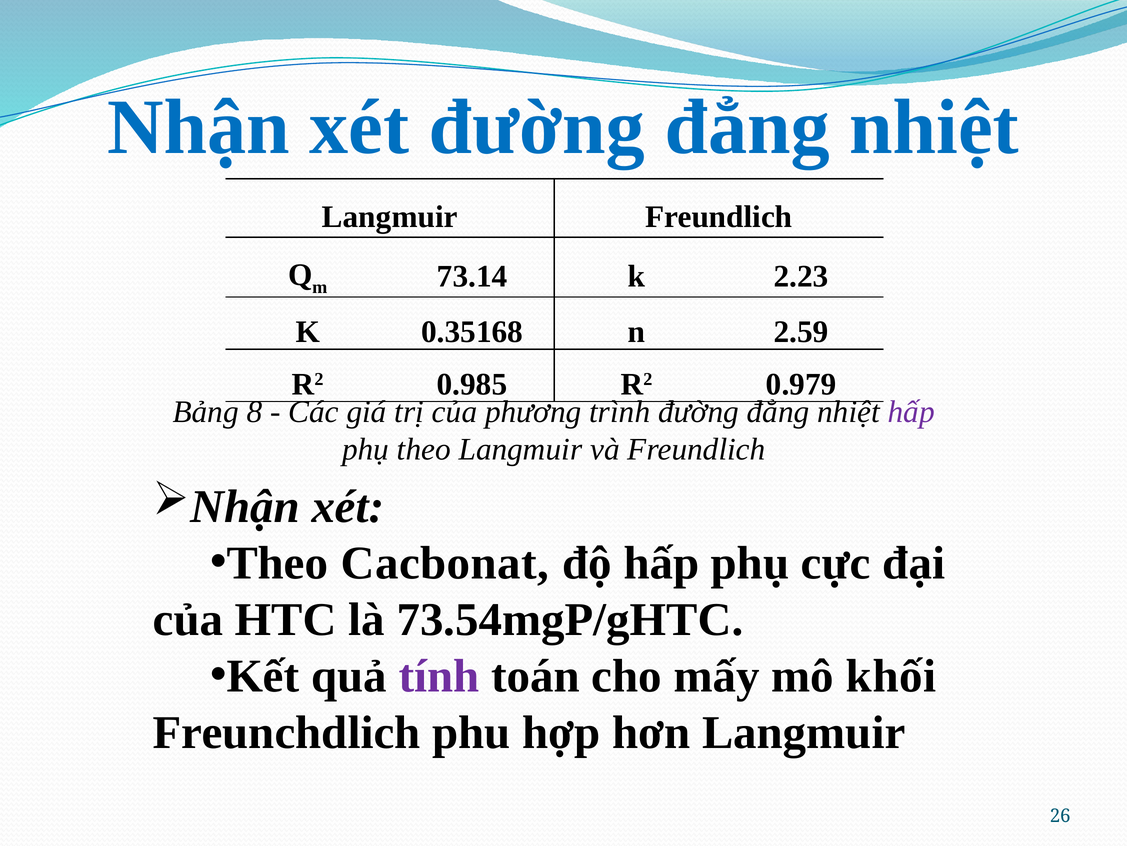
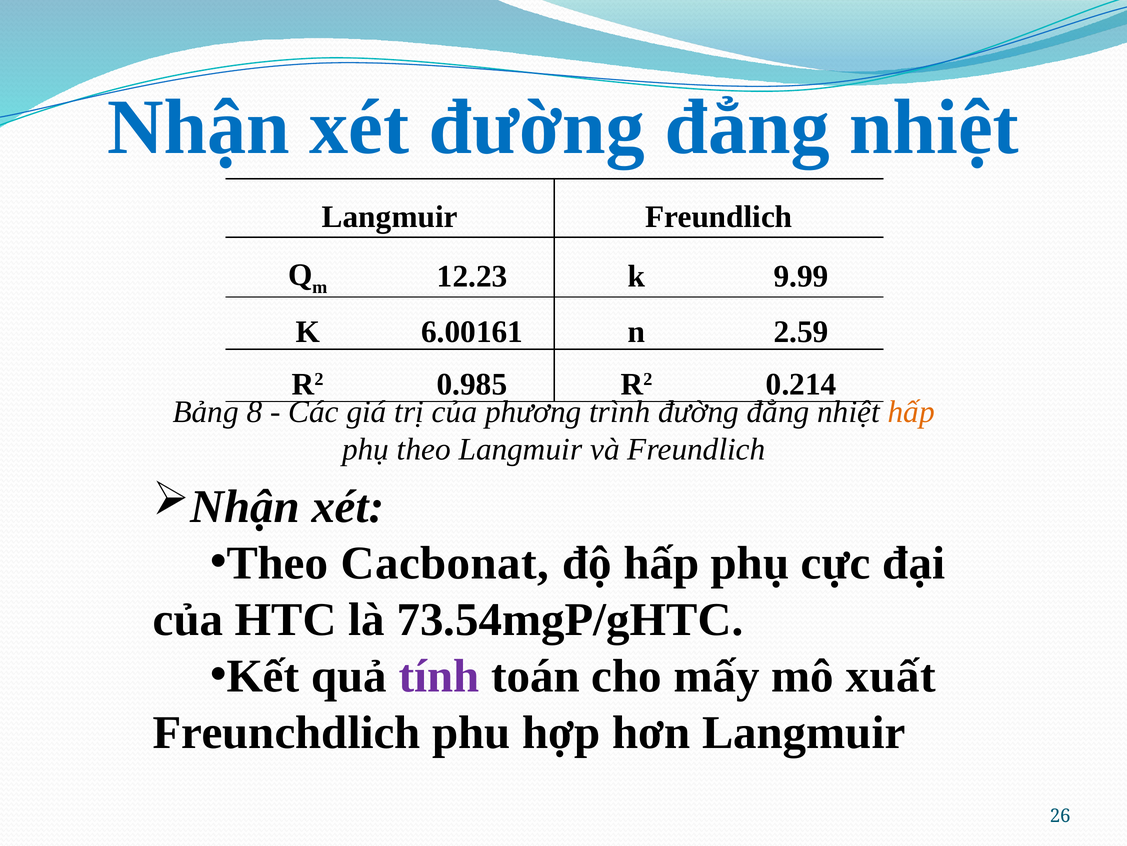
73.14: 73.14 -> 12.23 (472, 276)
2.23: 2.23 -> 9.99 (801, 276)
0.35168: 0.35168 -> 6.00161 (472, 332)
0.979: 0.979 -> 0.214 (801, 384)
hấp colour: purple -> orange (911, 412)
khối: khối -> xuất (891, 676)
